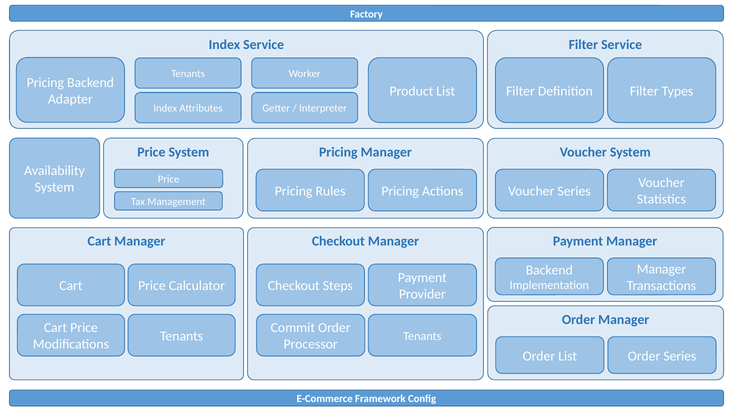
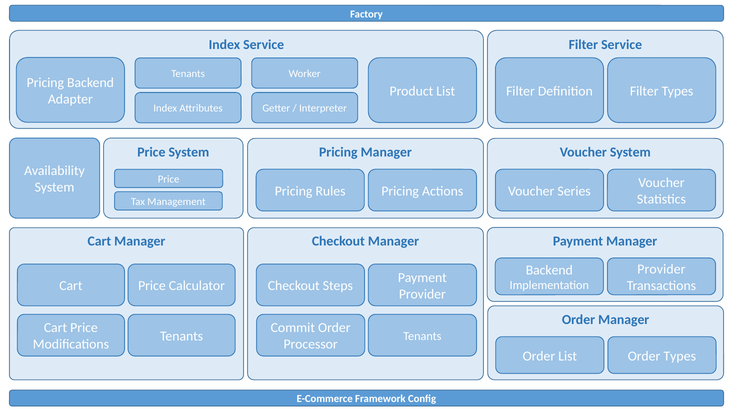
Manager: Manager -> Provider (661, 269)
Order Series: Series -> Types (680, 356)
